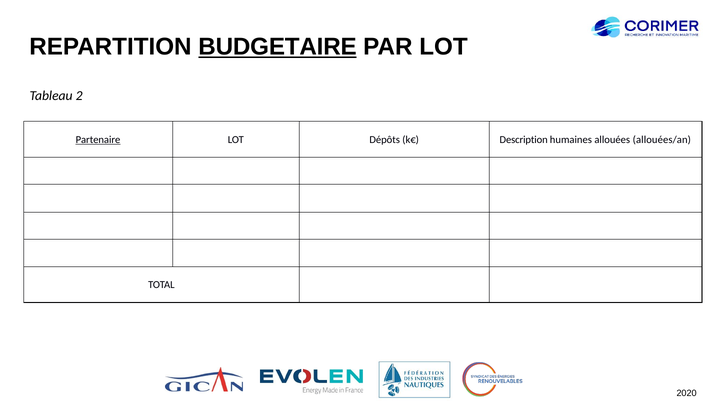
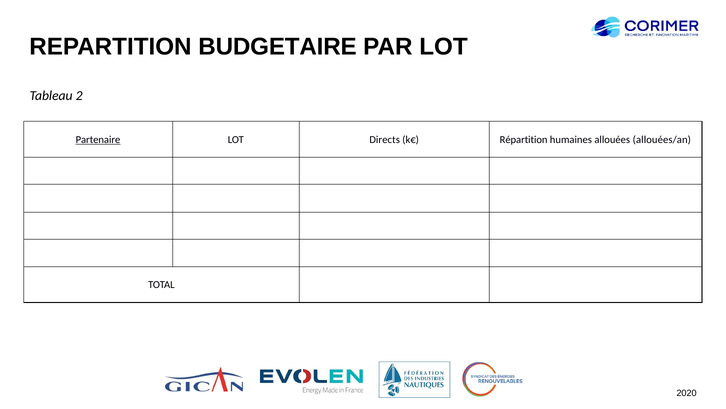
BUDGETAIRE underline: present -> none (278, 47)
Dépôts: Dépôts -> Directs (385, 140)
Description: Description -> Répartition (524, 140)
